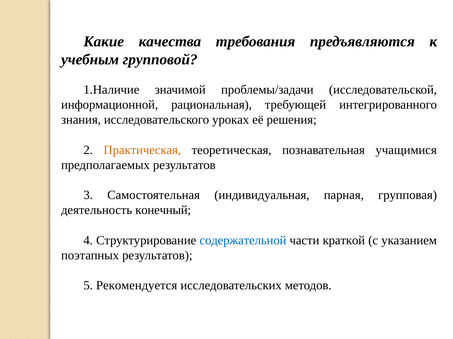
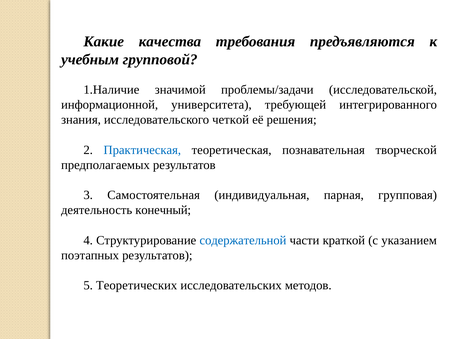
рациональная: рациональная -> университета (211, 105)
уроках: уроках -> четкой (231, 120)
Практическая colour: orange -> blue (142, 150)
учащимися: учащимися -> творческой (406, 150)
Рекомендуется: Рекомендуется -> Теоретических (137, 286)
